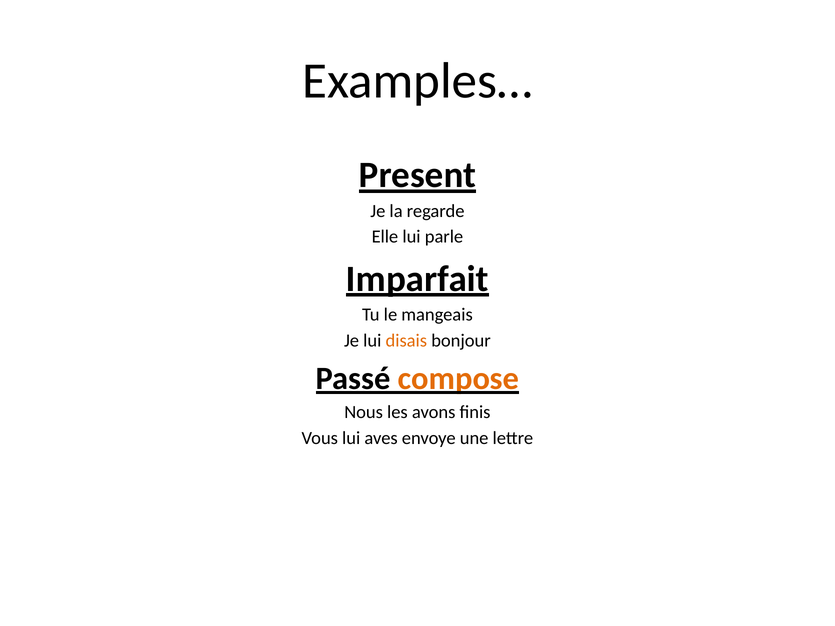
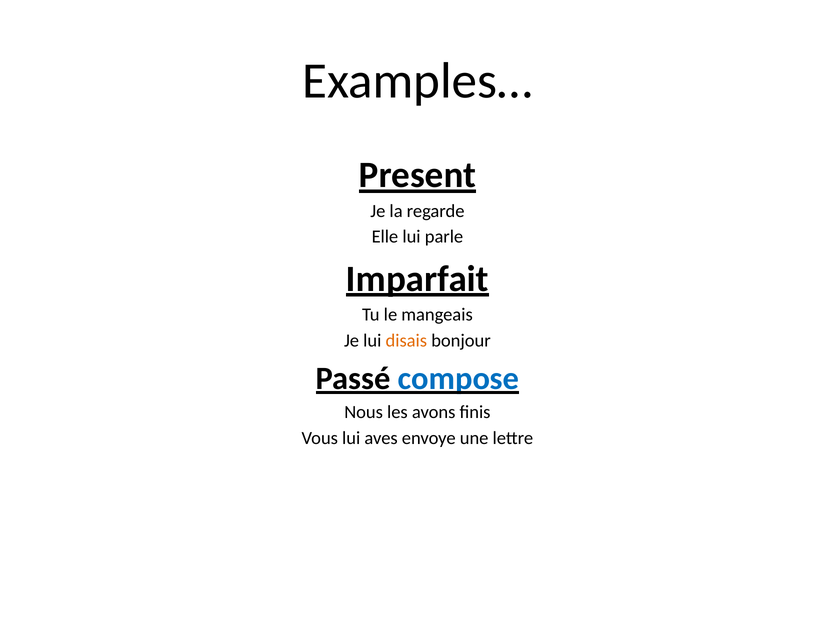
compose colour: orange -> blue (458, 379)
